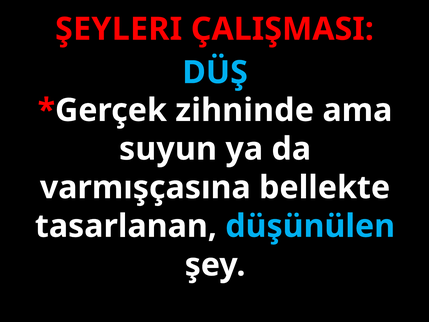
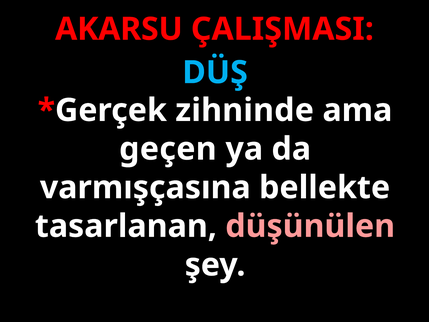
ŞEYLERI: ŞEYLERI -> AKARSU (119, 29)
suyun: suyun -> geçen (168, 149)
düşünülen colour: light blue -> pink (310, 226)
